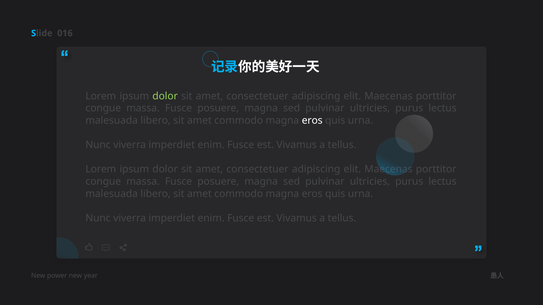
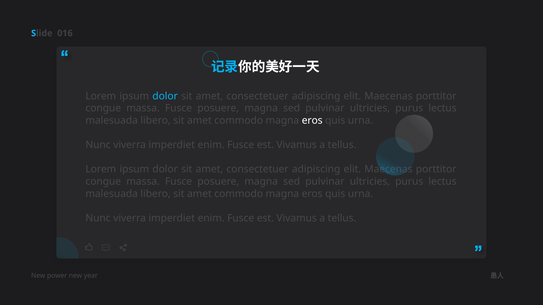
dolor colour: light green -> light blue (165, 96)
